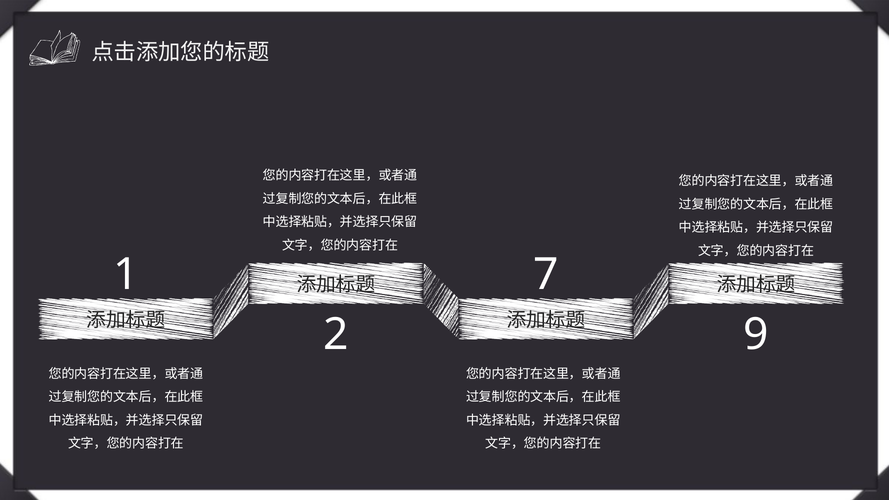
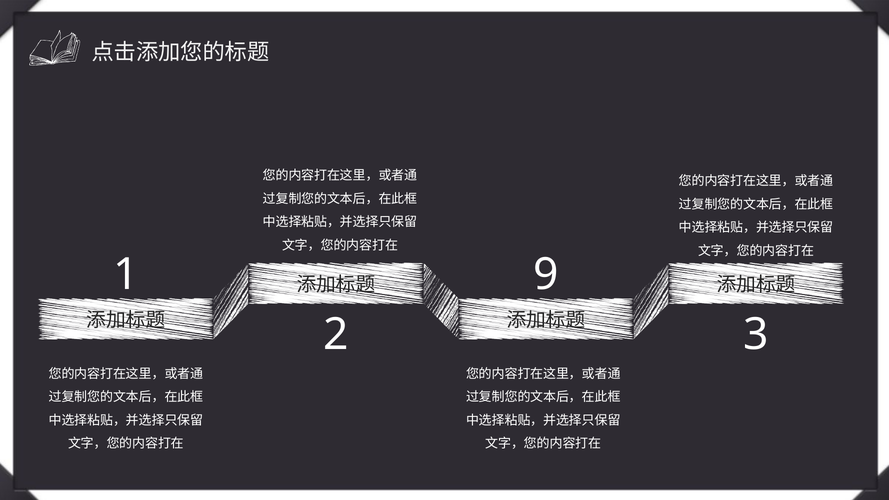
7: 7 -> 9 (546, 275)
9: 9 -> 3 (756, 335)
